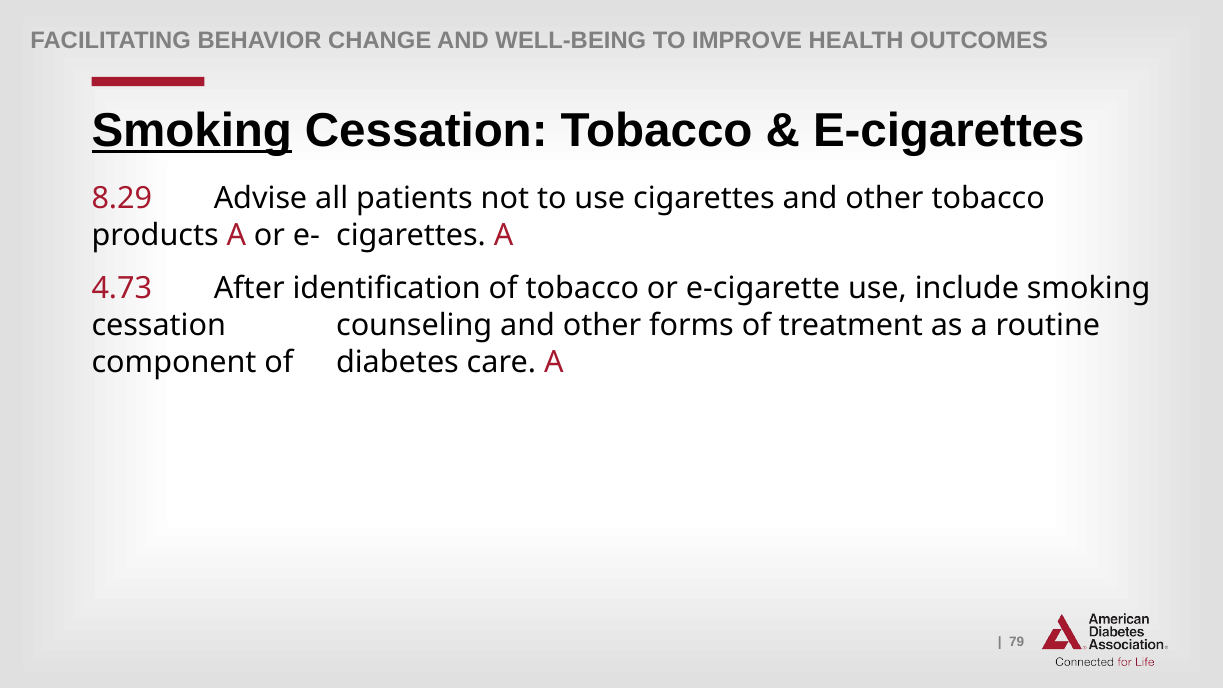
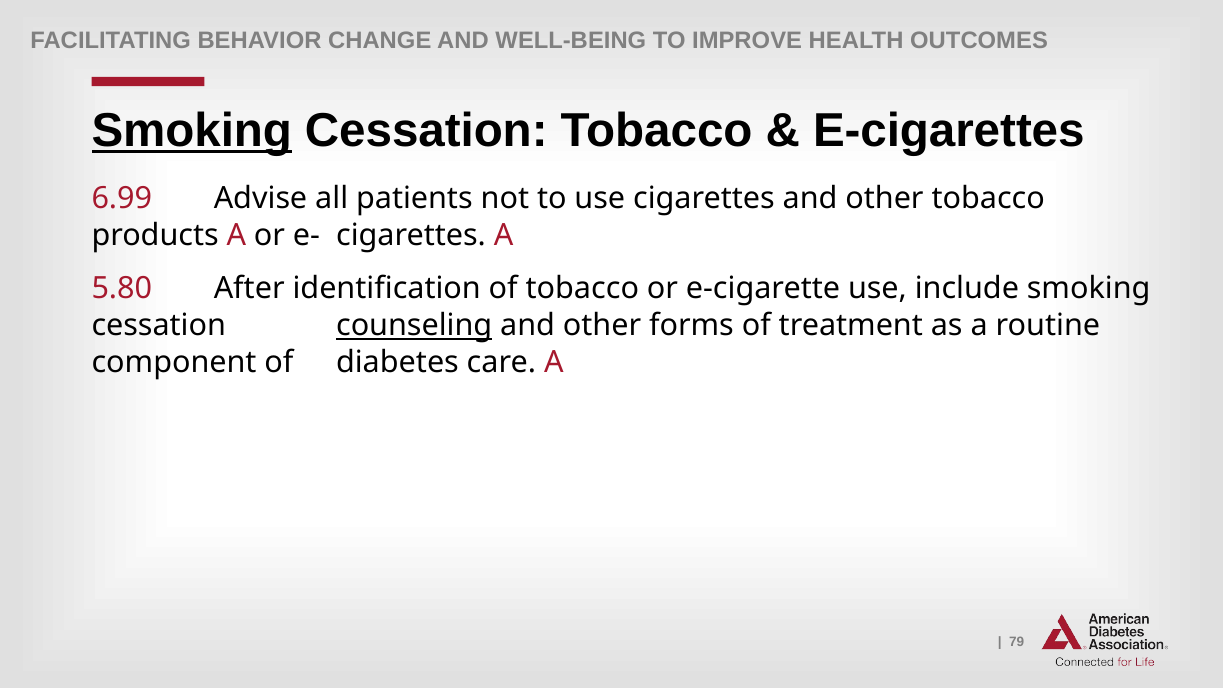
8.29: 8.29 -> 6.99 (122, 198)
4.73: 4.73 -> 5.80 (122, 289)
counseling underline: none -> present (414, 325)
